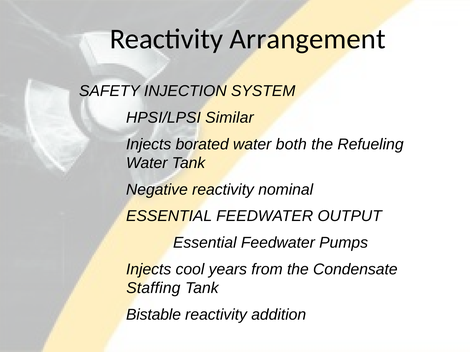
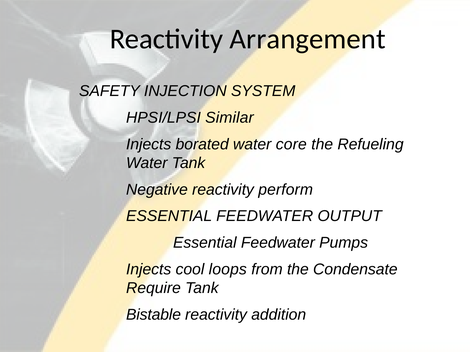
both: both -> core (291, 144)
nominal: nominal -> perform (286, 190)
years: years -> loops (228, 270)
Staffing: Staffing -> Require (153, 289)
